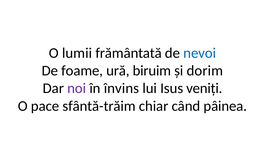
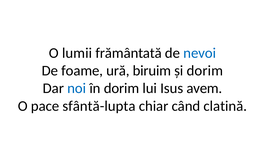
noi colour: purple -> blue (77, 88)
în învins: învins -> dorim (122, 88)
veniți: veniți -> avem (204, 88)
sfântă-trăim: sfântă-trăim -> sfântă-lupta (99, 106)
pâinea: pâinea -> clatină (225, 106)
